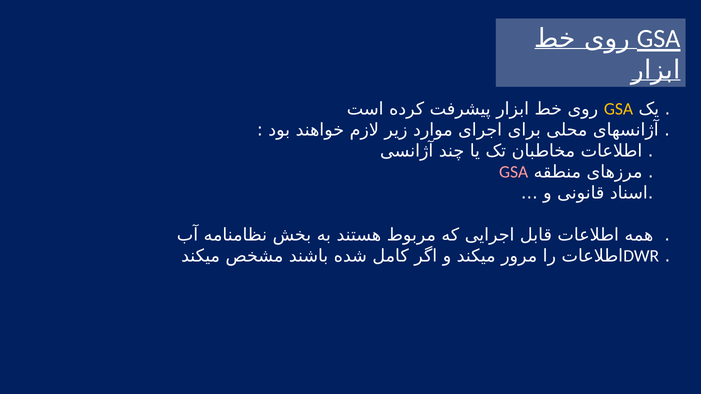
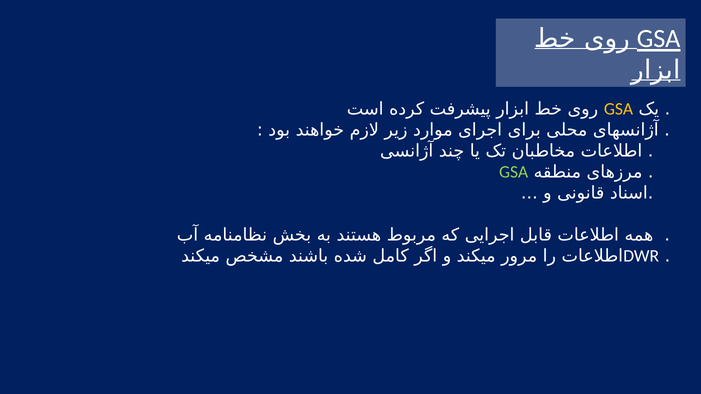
GSA colour: pink -> light green (514, 172)
